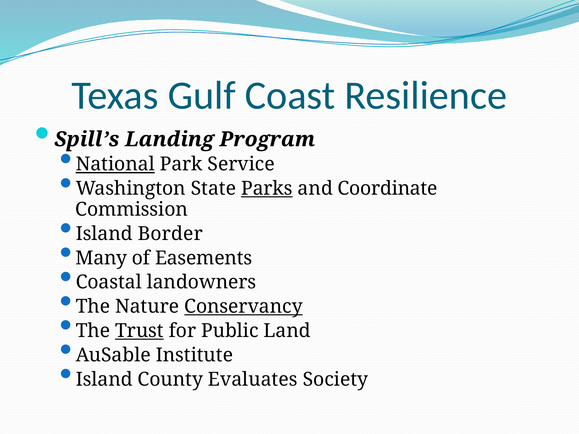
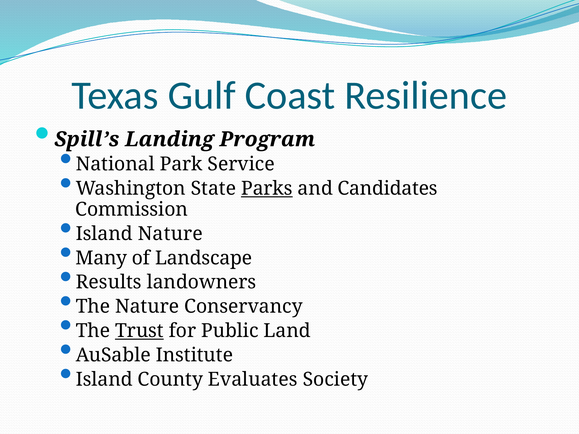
National underline: present -> none (115, 164)
Coordinate: Coordinate -> Candidates (388, 189)
Island Border: Border -> Nature (170, 234)
Easements: Easements -> Landscape (204, 258)
Coastal: Coastal -> Results (109, 282)
Conservancy underline: present -> none (243, 307)
